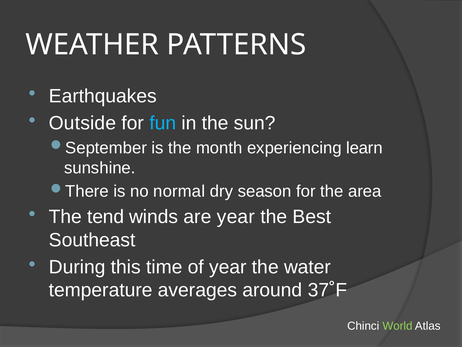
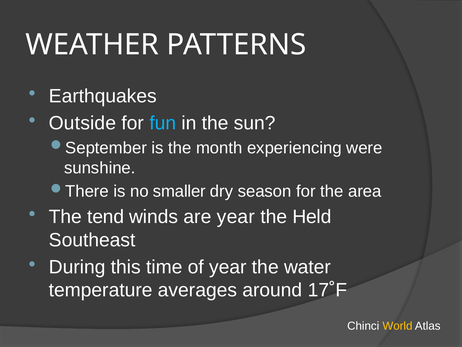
learn: learn -> were (364, 148)
normal: normal -> smaller (179, 191)
Best: Best -> Held (312, 217)
37˚F: 37˚F -> 17˚F (327, 290)
World colour: light green -> yellow (397, 326)
